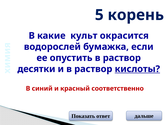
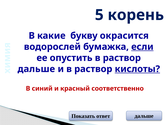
культ: культ -> букву (84, 36)
если underline: none -> present (142, 47)
десятки: десятки -> дальше (36, 69)
